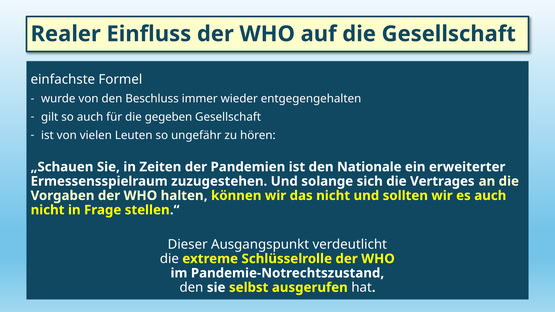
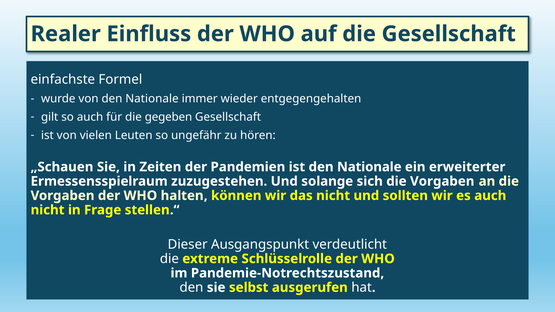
von den Beschluss: Beschluss -> Nationale (152, 99)
sich die Vertrages: Vertrages -> Vorgaben (442, 181)
